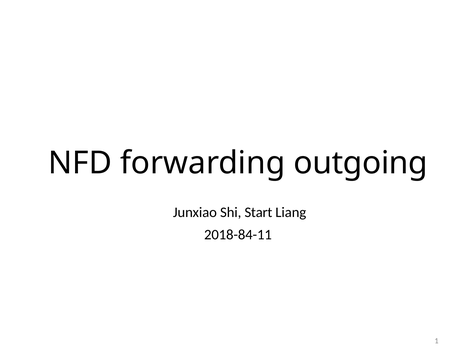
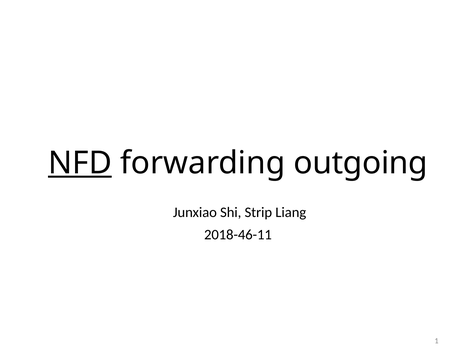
NFD underline: none -> present (80, 163)
Start: Start -> Strip (258, 212)
2018-84-11: 2018-84-11 -> 2018-46-11 (238, 235)
